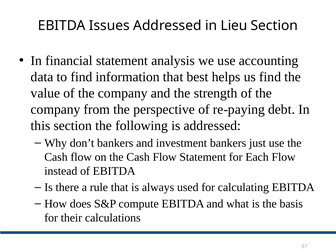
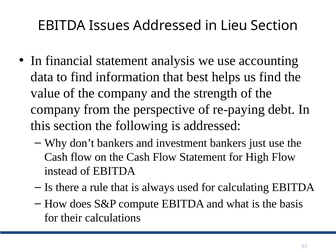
Each: Each -> High (257, 157)
